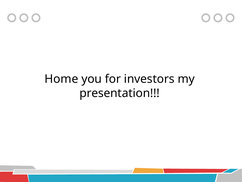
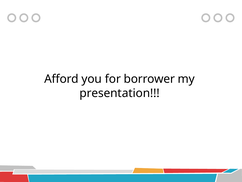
Home: Home -> Afford (61, 79)
investors: investors -> borrower (149, 79)
